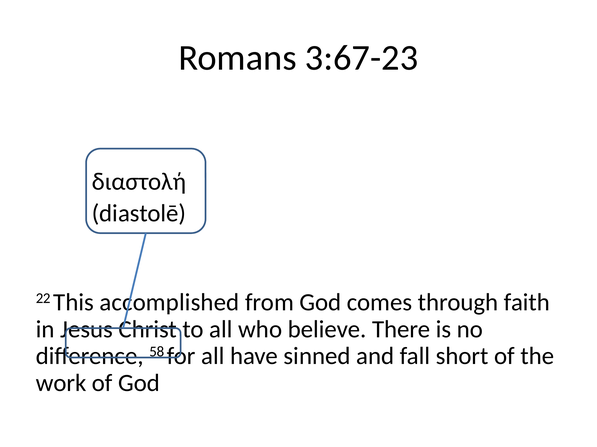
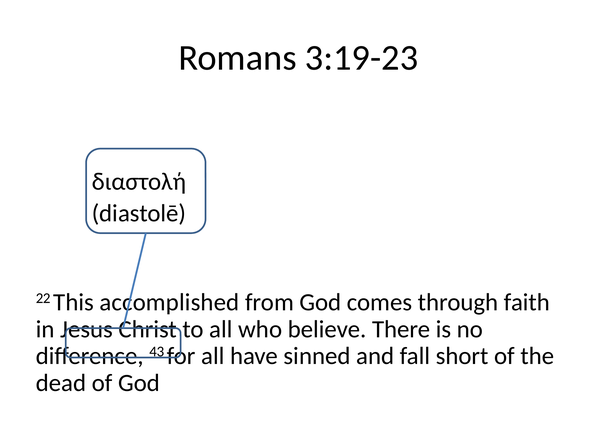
3:67-23: 3:67-23 -> 3:19-23 (362, 58)
58: 58 -> 43 (157, 352)
work: work -> dead (61, 384)
